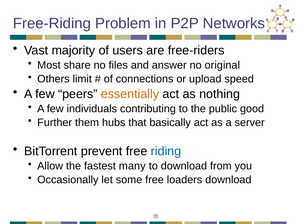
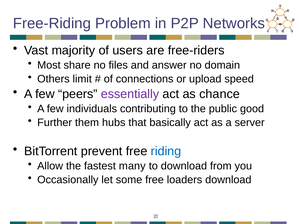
original: original -> domain (222, 65)
essentially colour: orange -> purple (130, 94)
nothing: nothing -> chance (220, 94)
